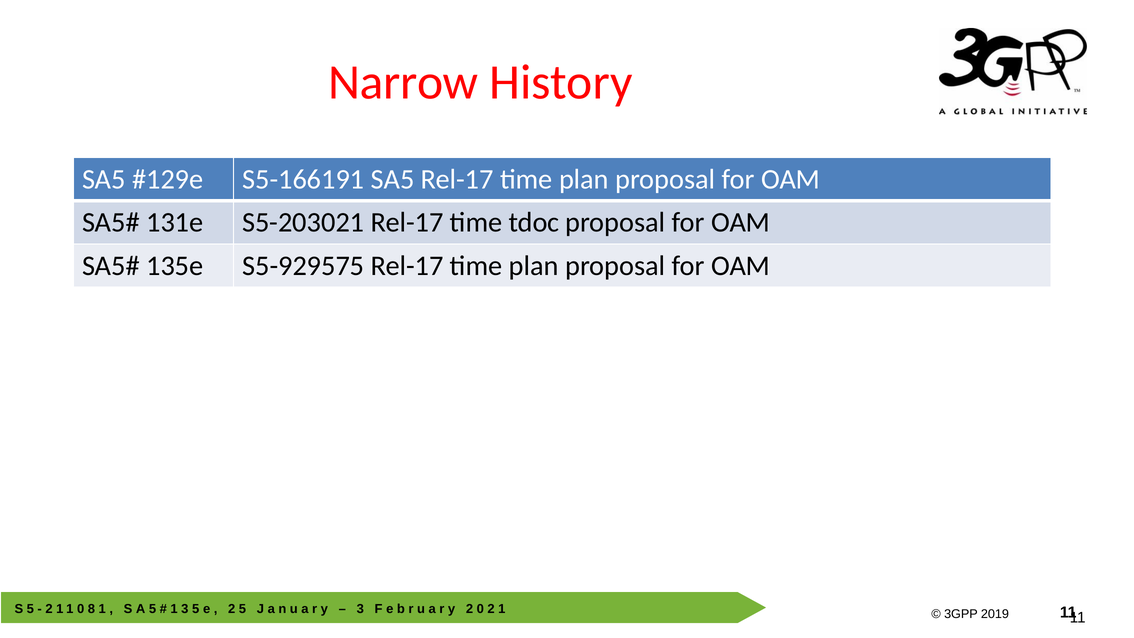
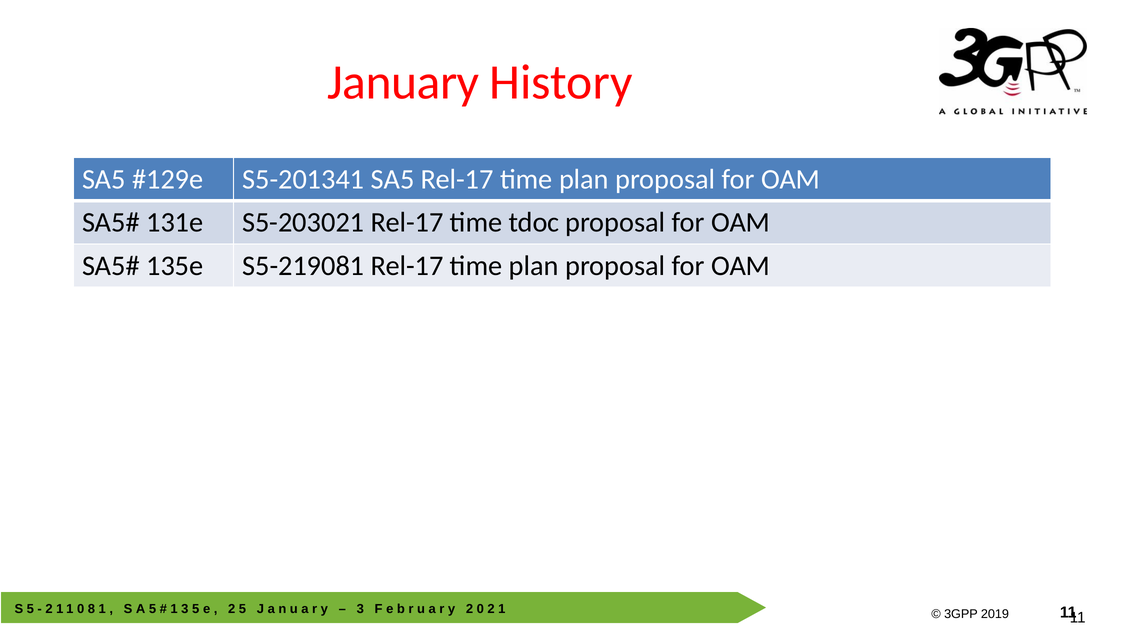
Narrow: Narrow -> January (403, 82)
S5-166191: S5-166191 -> S5-201341 (303, 179)
S5-929575: S5-929575 -> S5-219081 (303, 266)
